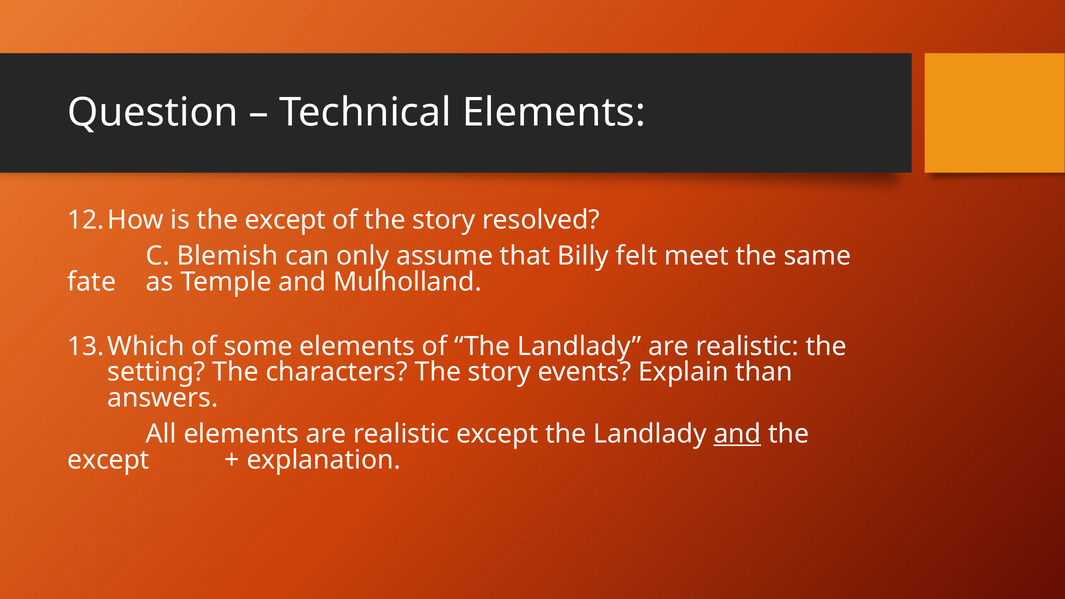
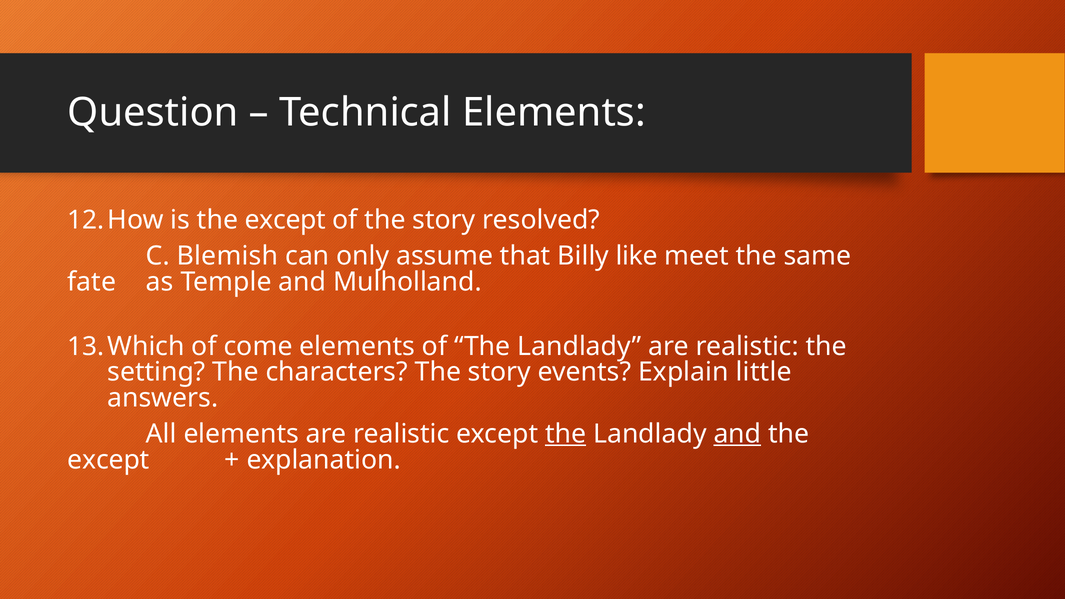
felt: felt -> like (637, 256)
some: some -> come (258, 346)
than: than -> little (764, 372)
the underline: none -> present (566, 434)
